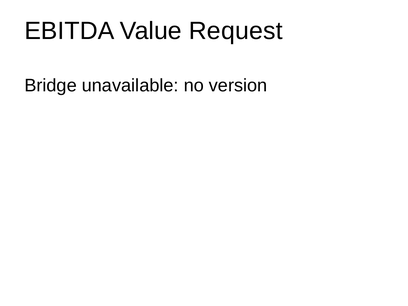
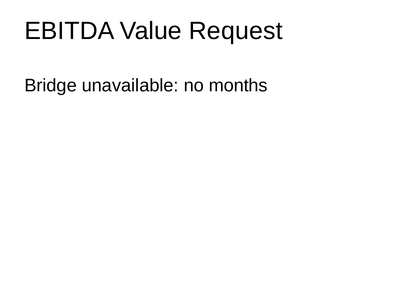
version: version -> months (238, 86)
